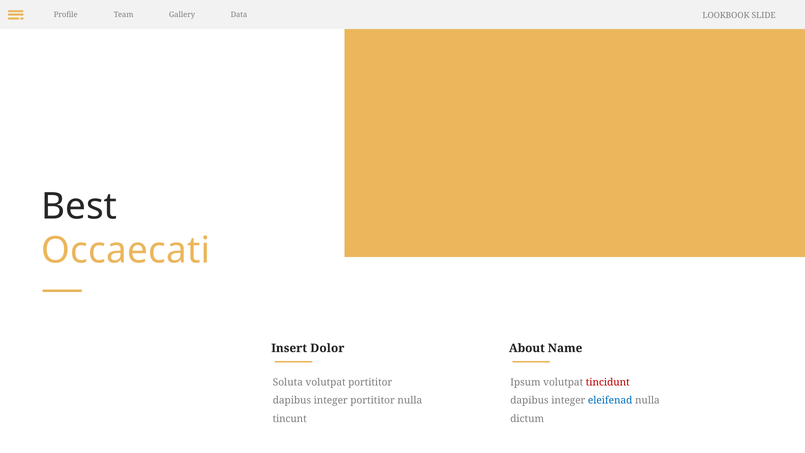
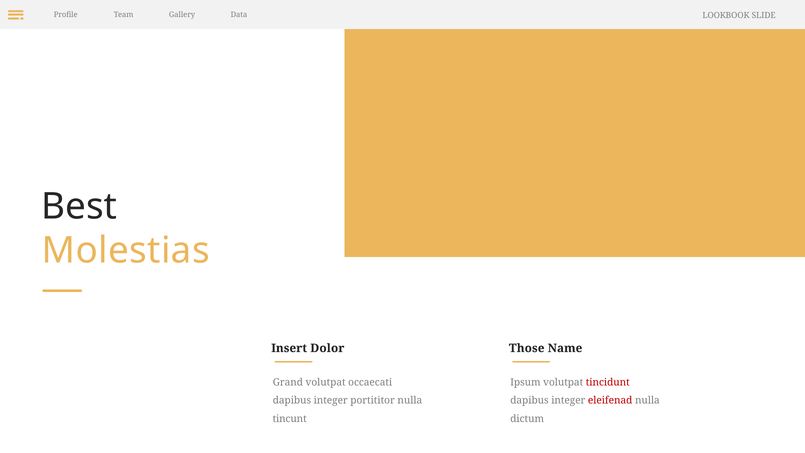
Occaecati: Occaecati -> Molestias (126, 251)
About: About -> Those (527, 348)
Soluta: Soluta -> Grand (288, 382)
volutpat portititor: portititor -> occaecati (370, 382)
eleifenad colour: blue -> red (610, 400)
